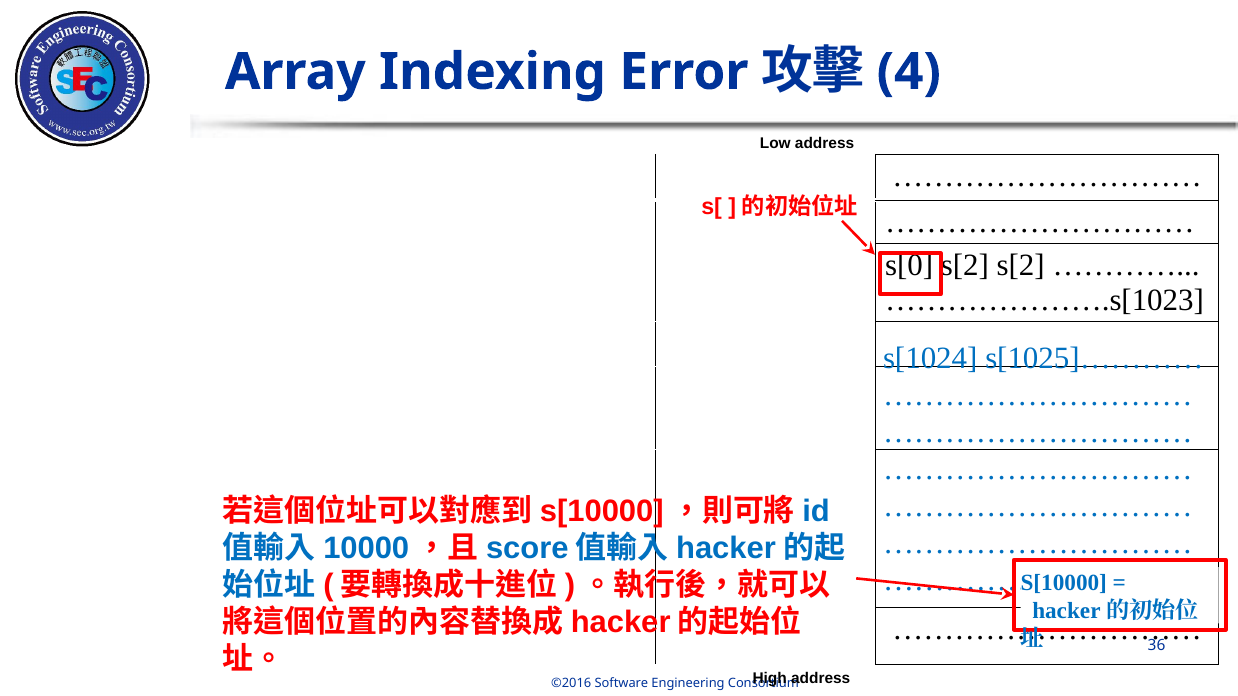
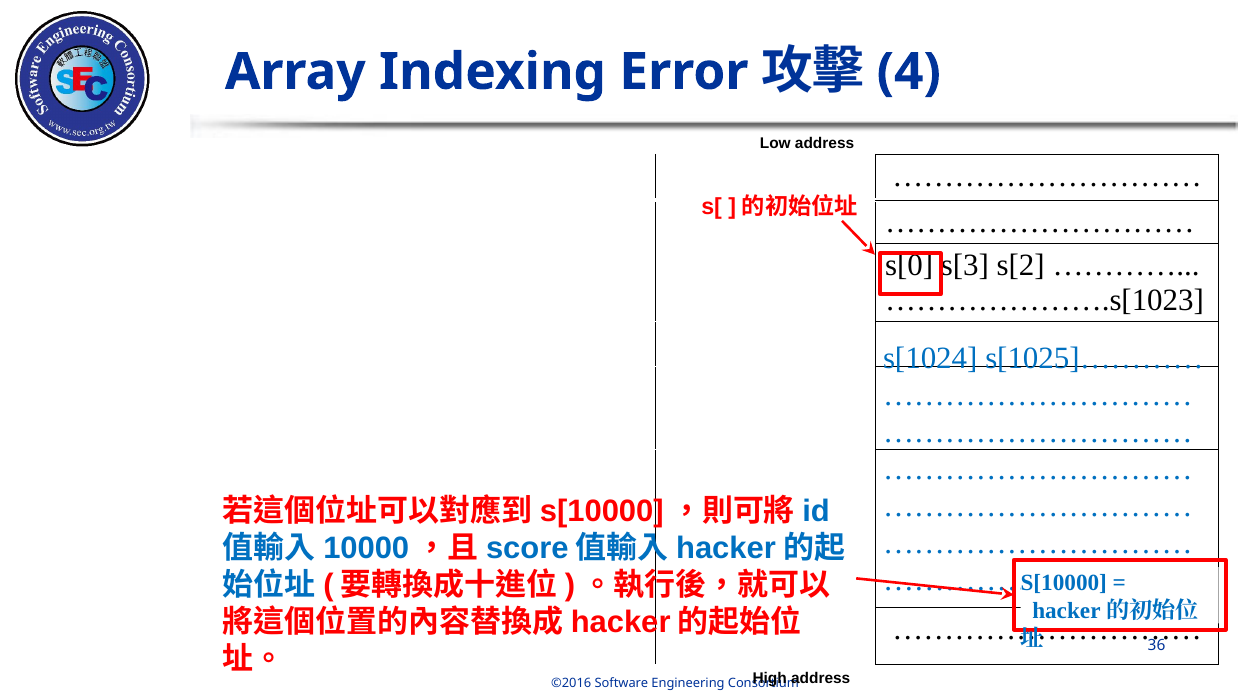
s[2: s[2 -> s[3 (965, 266)
